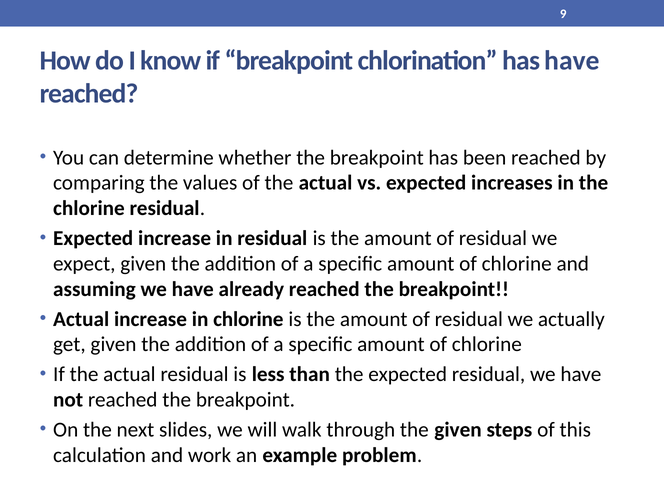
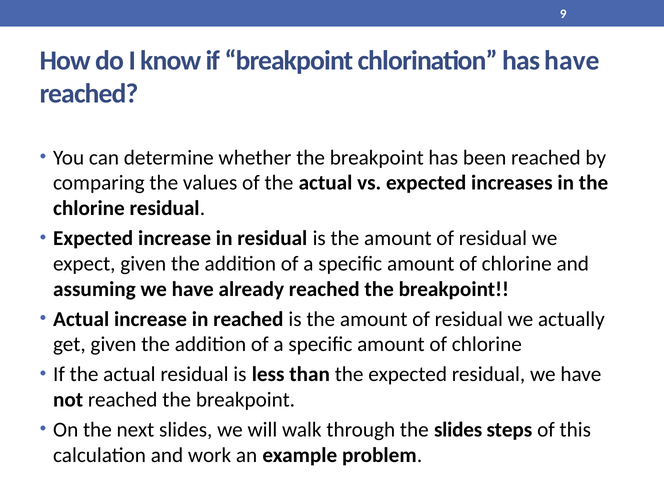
in chlorine: chlorine -> reached (248, 319)
the given: given -> slides (458, 430)
